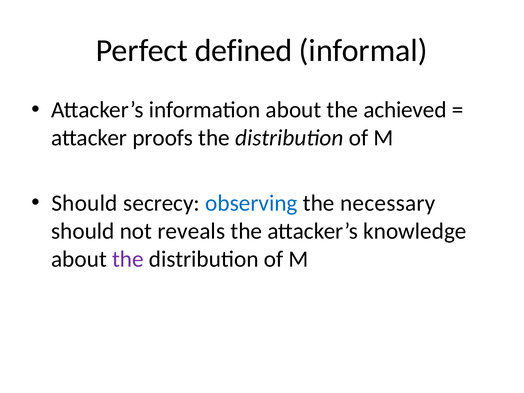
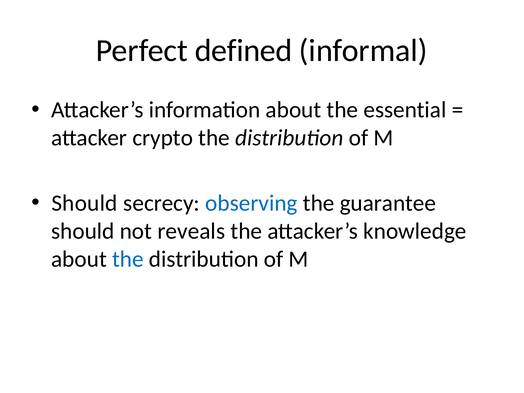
achieved: achieved -> essential (405, 110)
proofs: proofs -> crypto (163, 138)
necessary: necessary -> guarantee (388, 203)
the colour: purple -> blue (128, 259)
